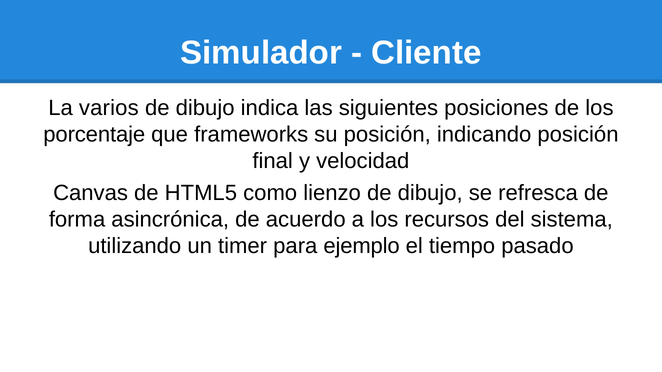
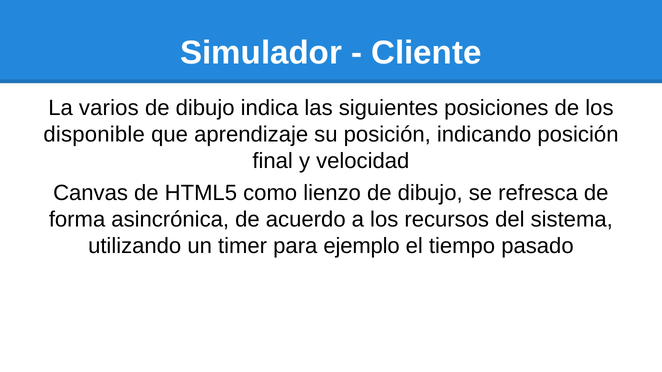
porcentaje: porcentaje -> disponible (94, 135)
frameworks: frameworks -> aprendizaje (251, 135)
